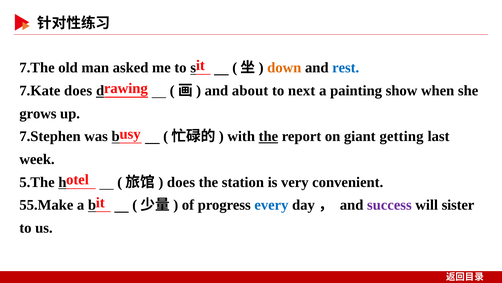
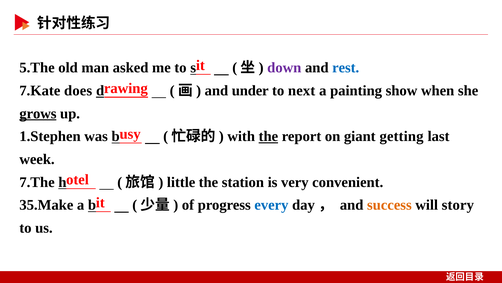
7.The: 7.The -> 5.The (37, 68)
down colour: orange -> purple (284, 68)
about: about -> under (250, 90)
grows underline: none -> present (38, 113)
7.Stephen: 7.Stephen -> 1.Stephen (50, 136)
5.The: 5.The -> 7.The (37, 182)
does: does -> little (181, 182)
55.Make: 55.Make -> 35.Make (46, 205)
success colour: purple -> orange (389, 205)
sister: sister -> story (458, 205)
